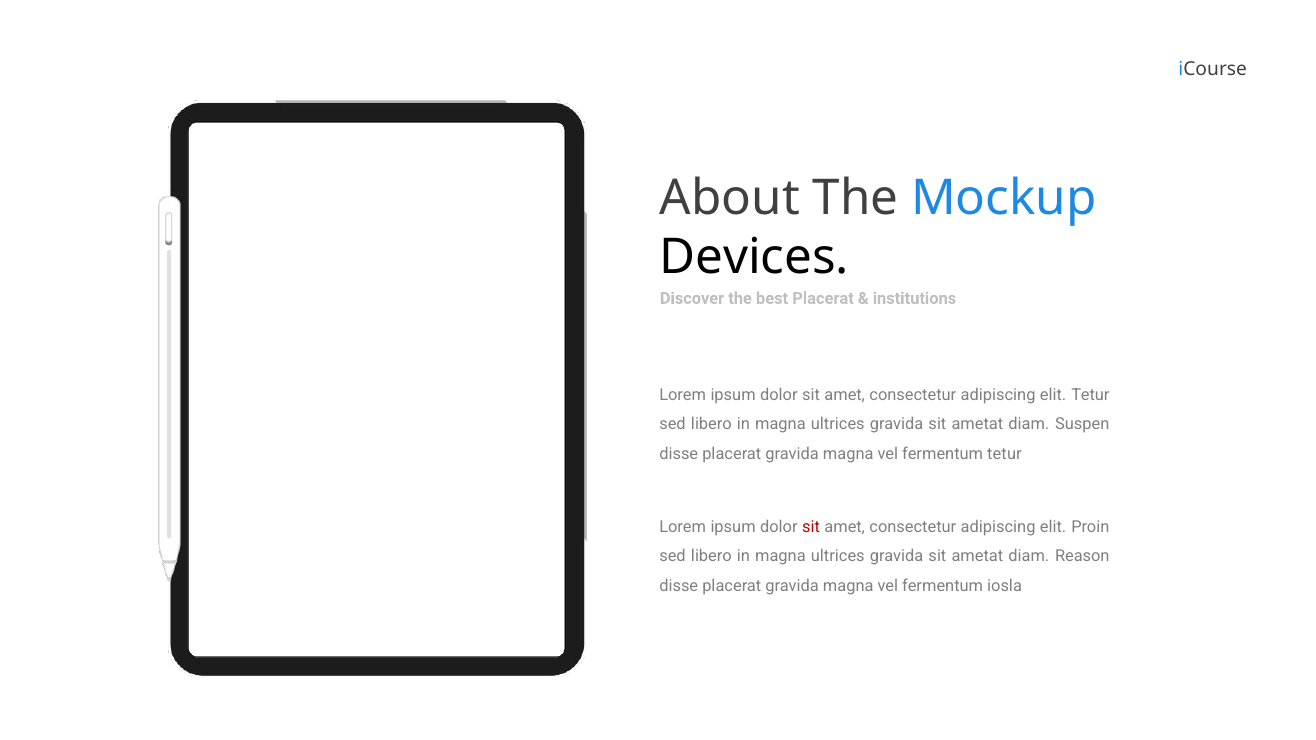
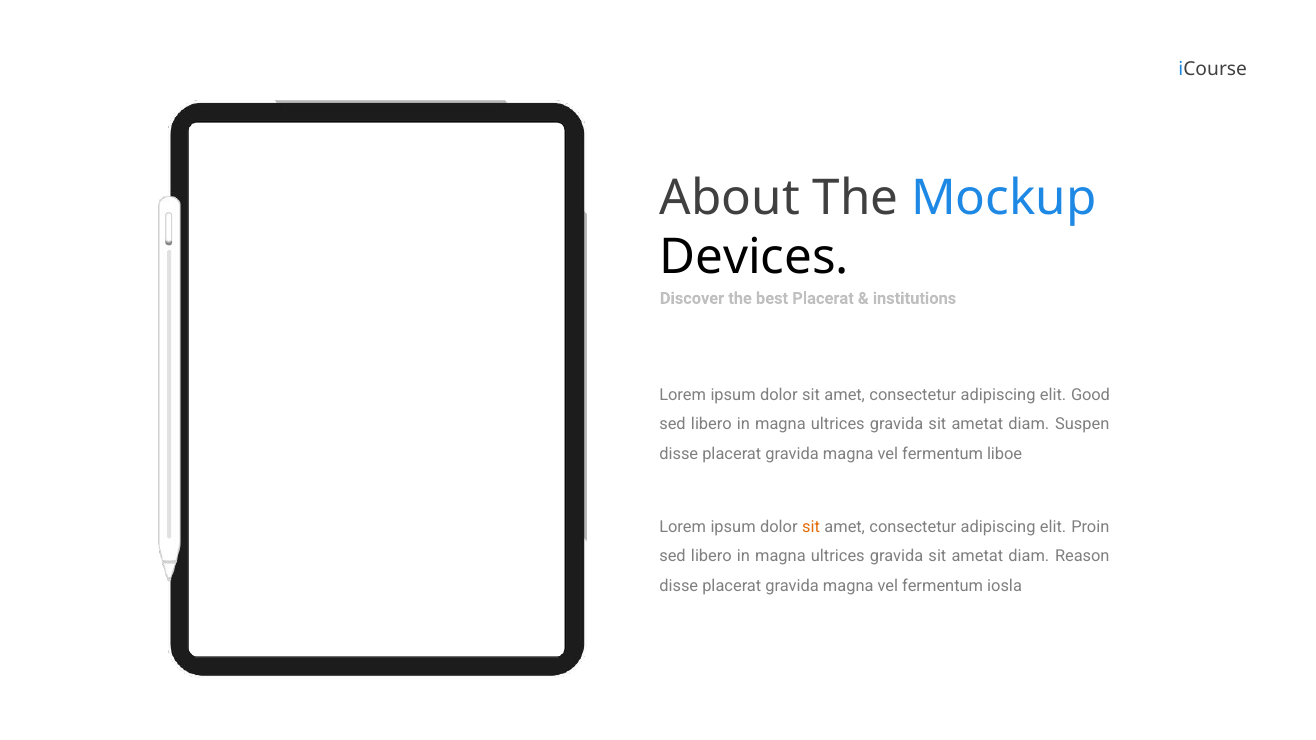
elit Tetur: Tetur -> Good (1090, 395)
fermentum tetur: tetur -> liboe (1005, 454)
sit colour: red -> orange (811, 527)
